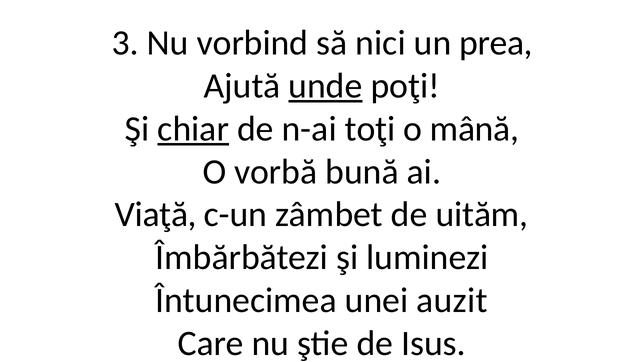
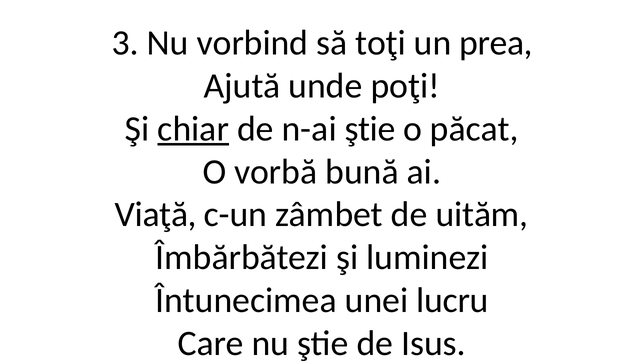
nici: nici -> toţi (381, 43)
unde underline: present -> none (325, 86)
n-ai toţi: toţi -> ştie (370, 129)
mână: mână -> păcat (474, 129)
auzit: auzit -> lucru (452, 301)
